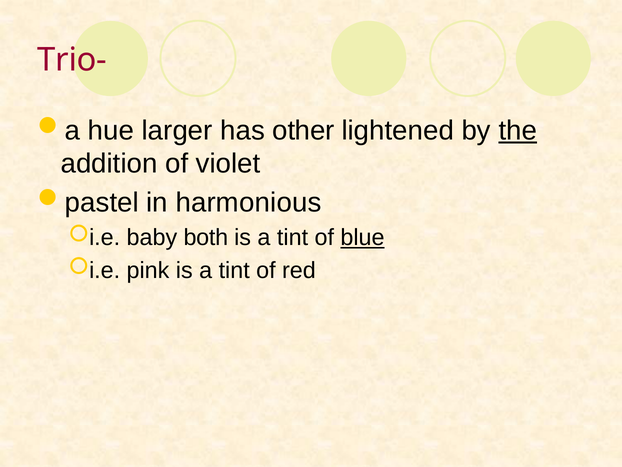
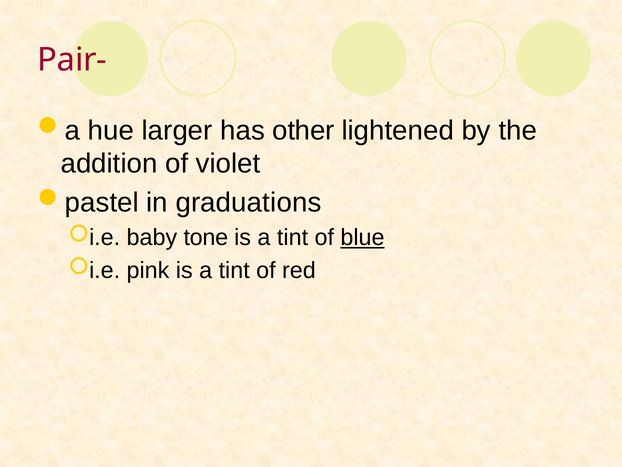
Trio-: Trio- -> Pair- (72, 60)
the underline: present -> none (518, 130)
harmonious: harmonious -> graduations (248, 202)
both: both -> tone (206, 237)
